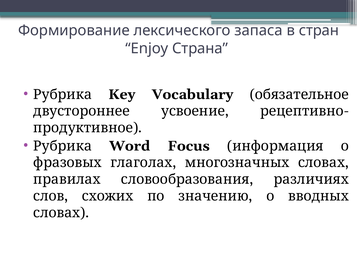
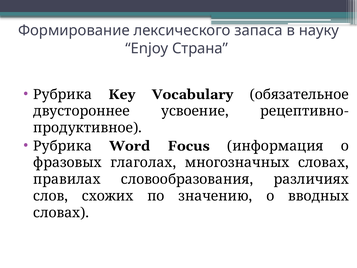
стран: стран -> науку (319, 31)
